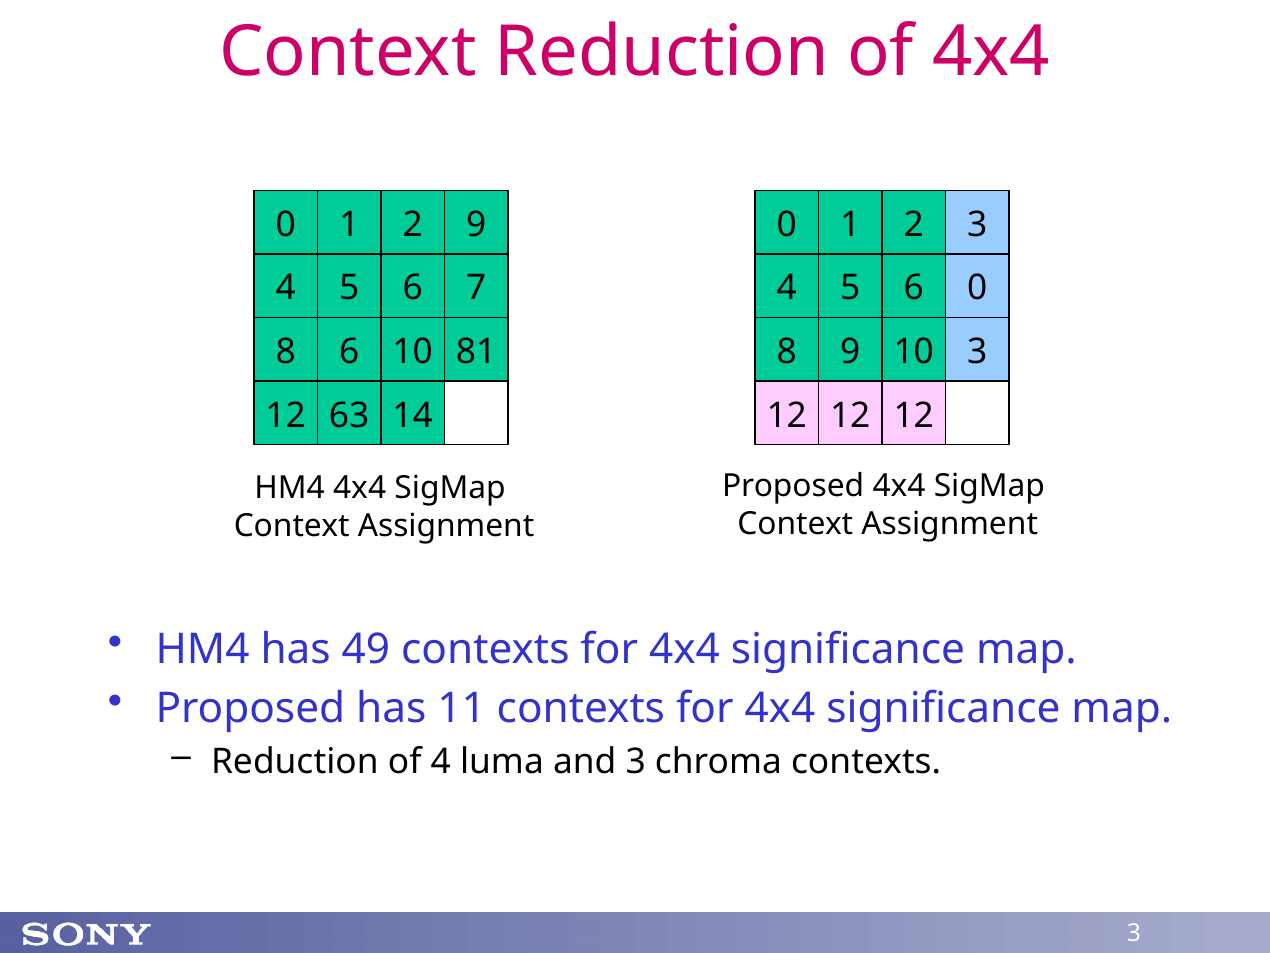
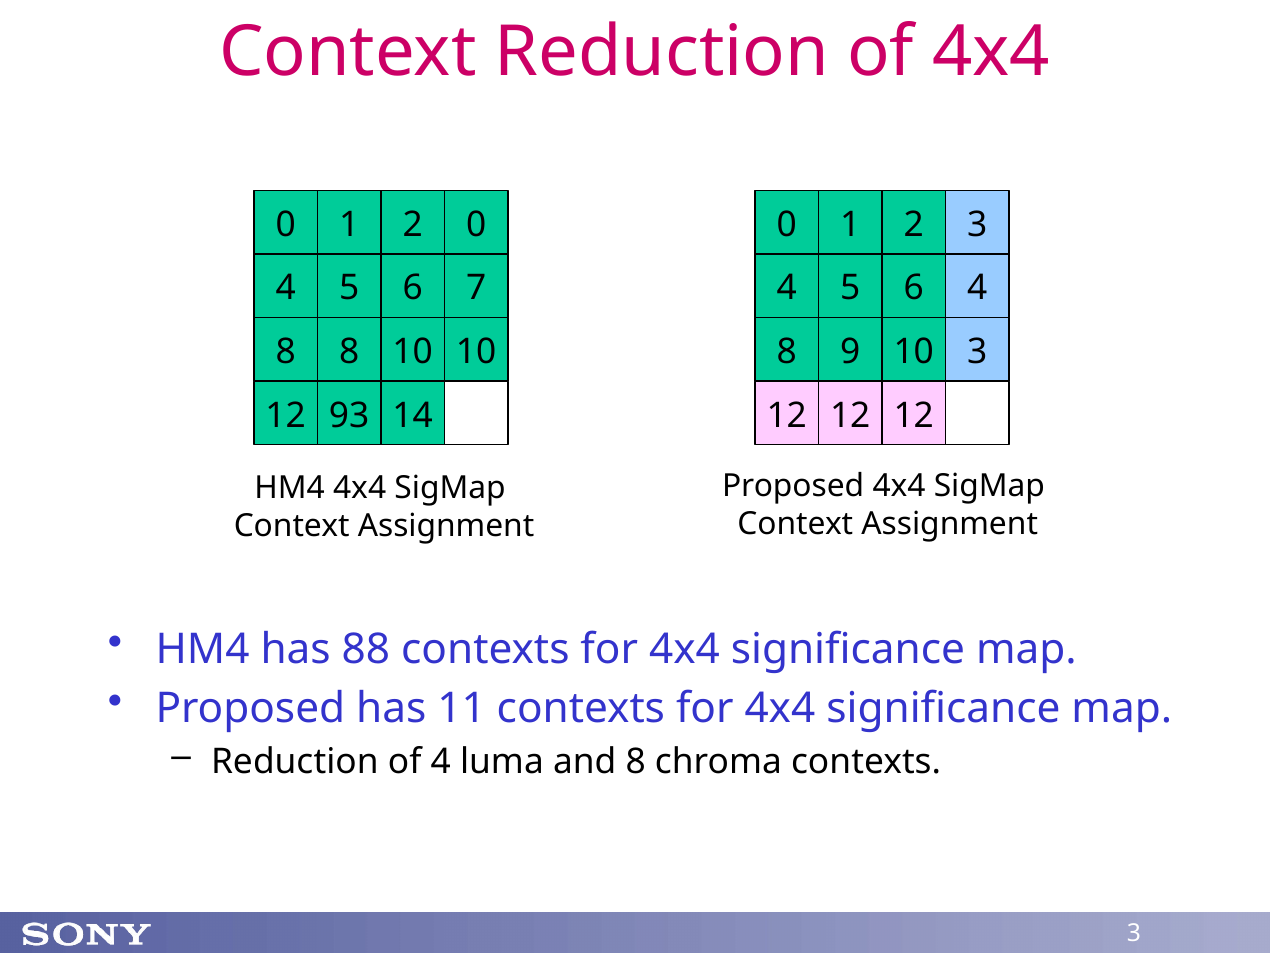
2 9: 9 -> 0 (476, 225)
6 0: 0 -> 4 (977, 288)
8 6: 6 -> 8 (349, 352)
10 81: 81 -> 10 (476, 352)
63: 63 -> 93 (349, 415)
49: 49 -> 88 (366, 649)
and 3: 3 -> 8 (636, 761)
